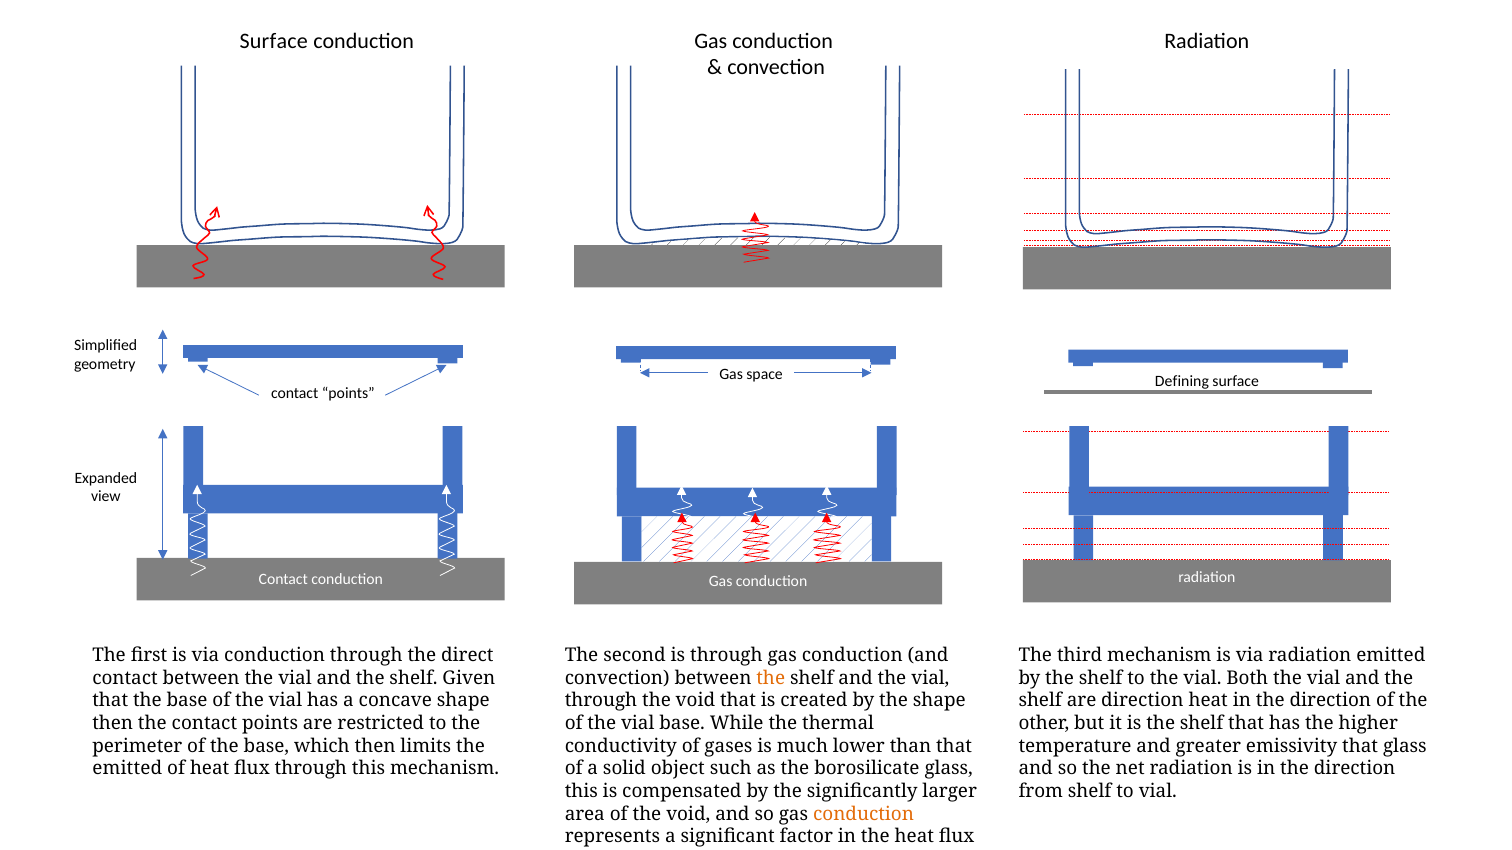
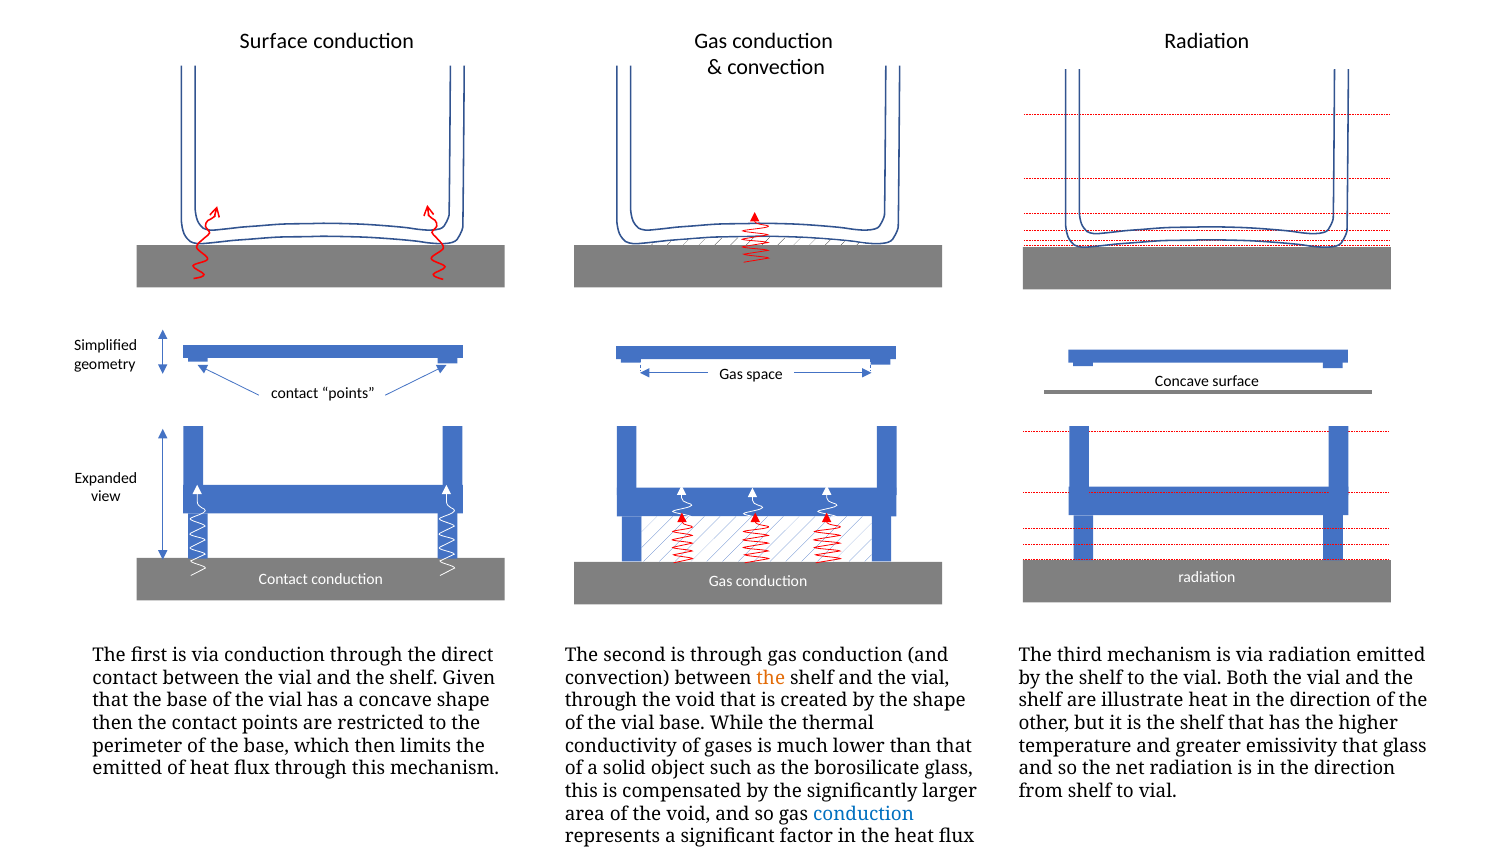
space Defining: Defining -> Concave (1182, 382)
are direction: direction -> illustrate (1142, 701)
conduction colour: orange -> blue (864, 814)
